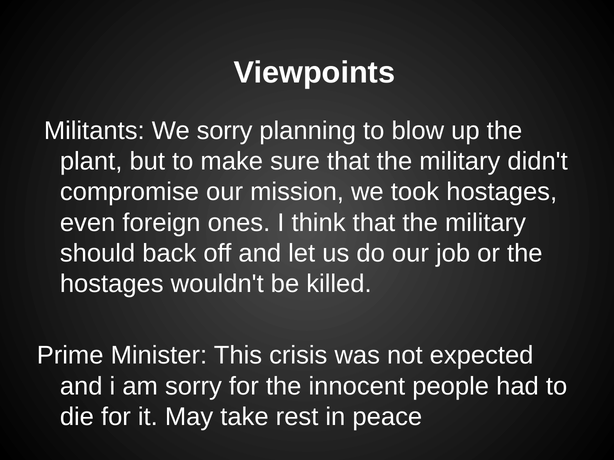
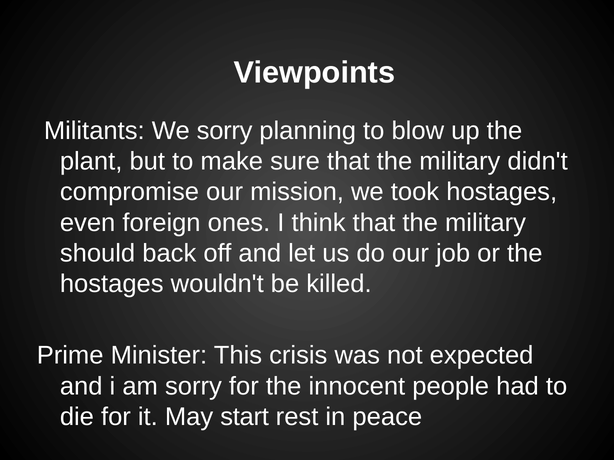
take: take -> start (245, 417)
